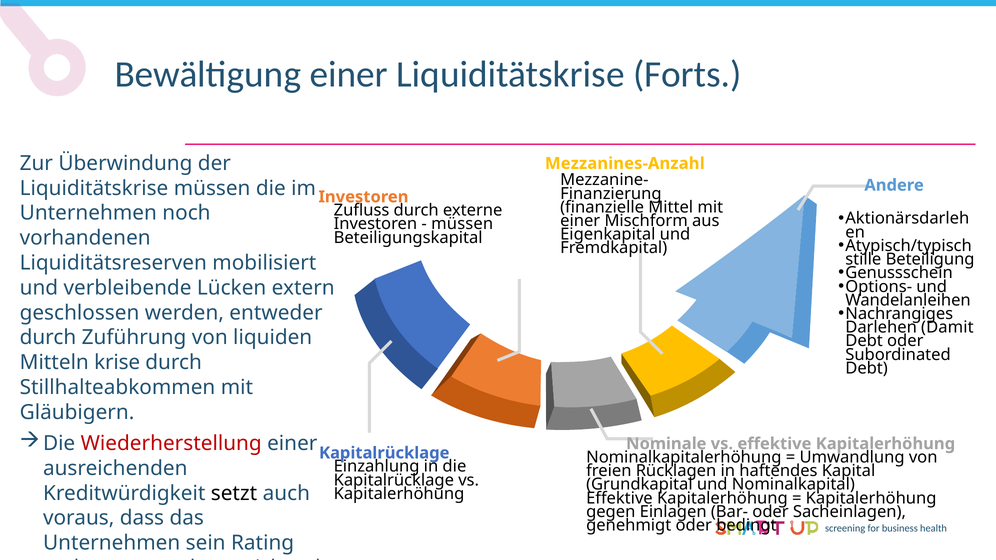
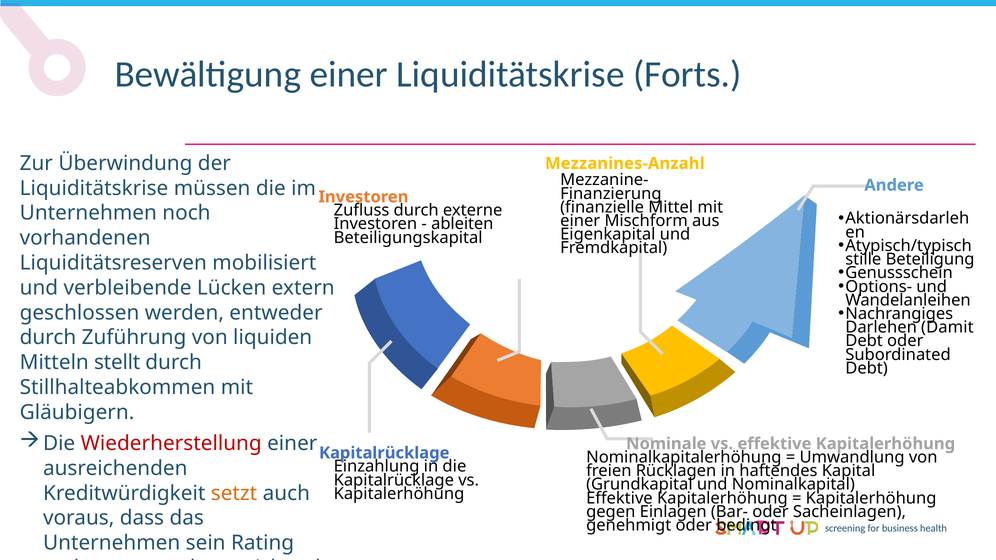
müssen: müssen -> ableiten (462, 224)
krise: krise -> stellt (117, 363)
setzt colour: black -> orange (234, 493)
